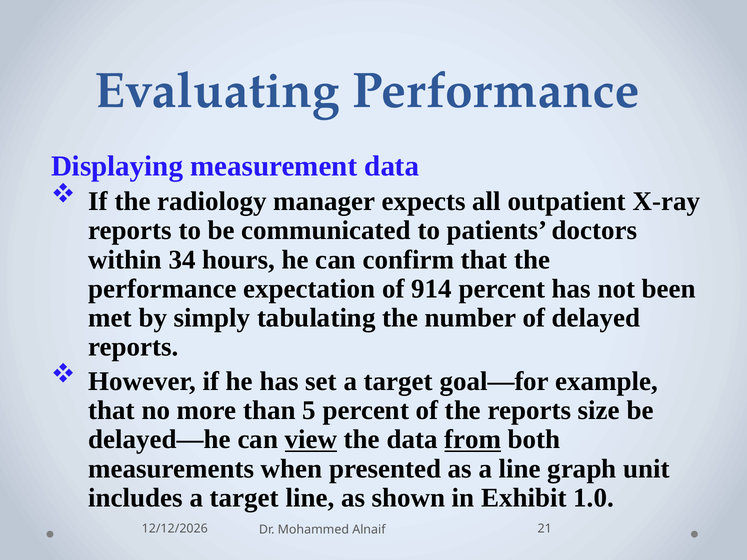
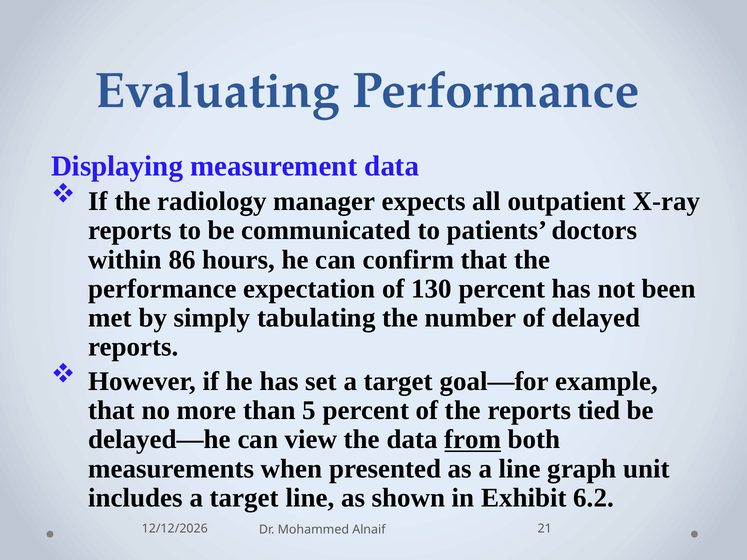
34: 34 -> 86 (182, 260)
914: 914 -> 130 (432, 289)
size: size -> tied (599, 411)
view underline: present -> none (311, 440)
1.0: 1.0 -> 6.2 (594, 498)
